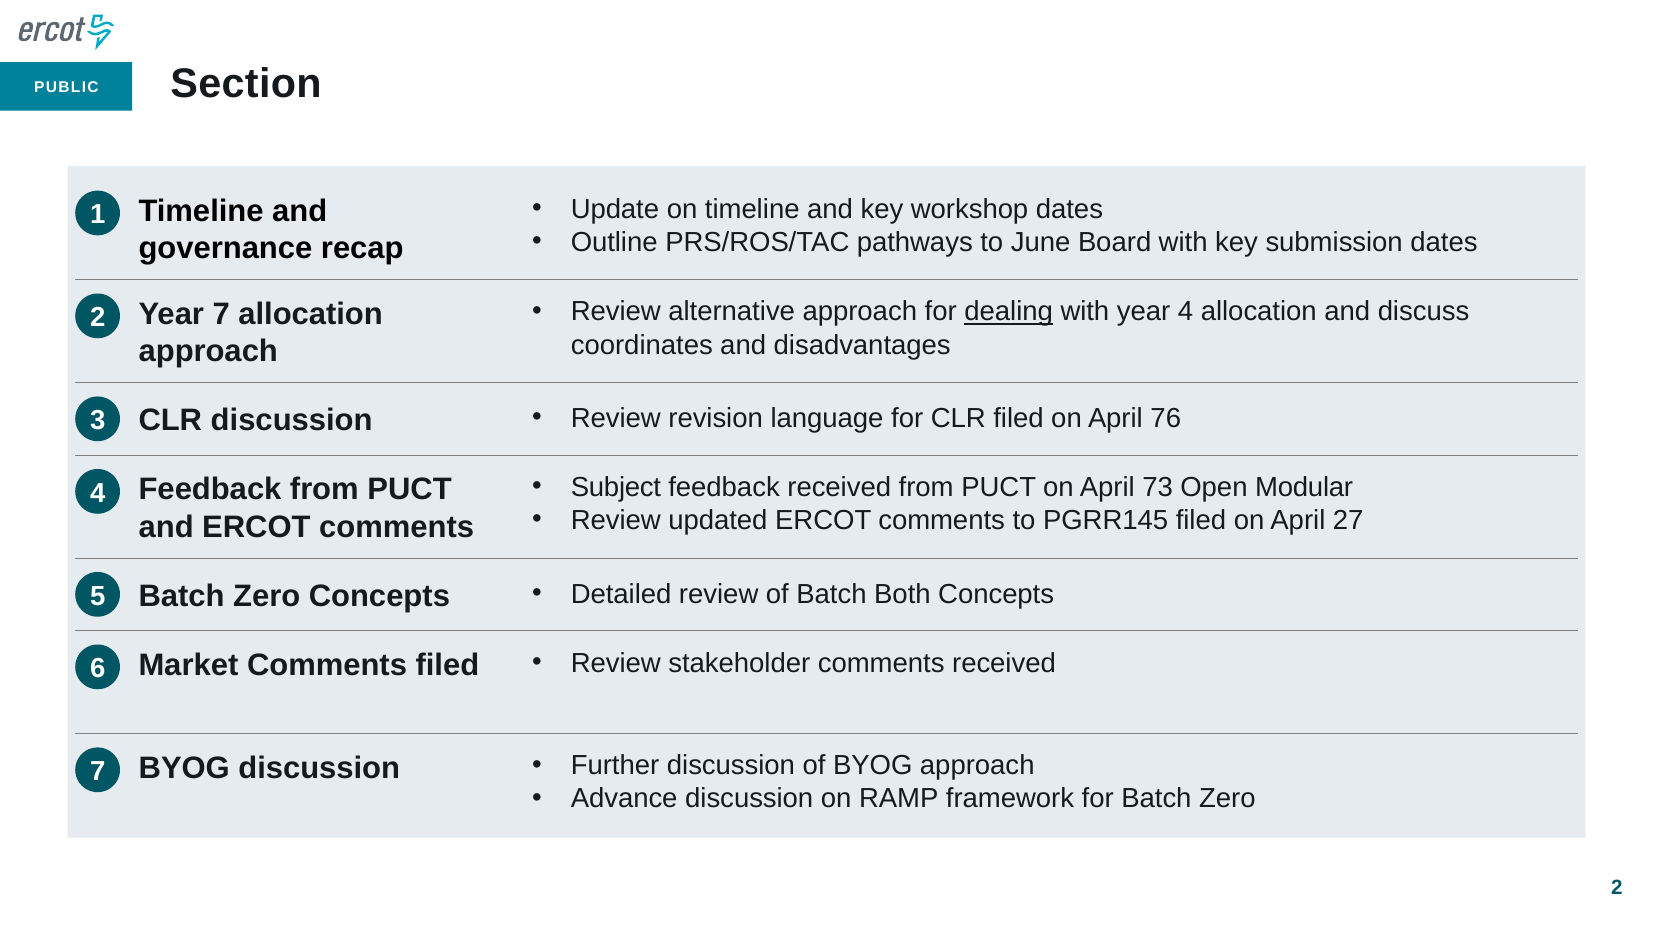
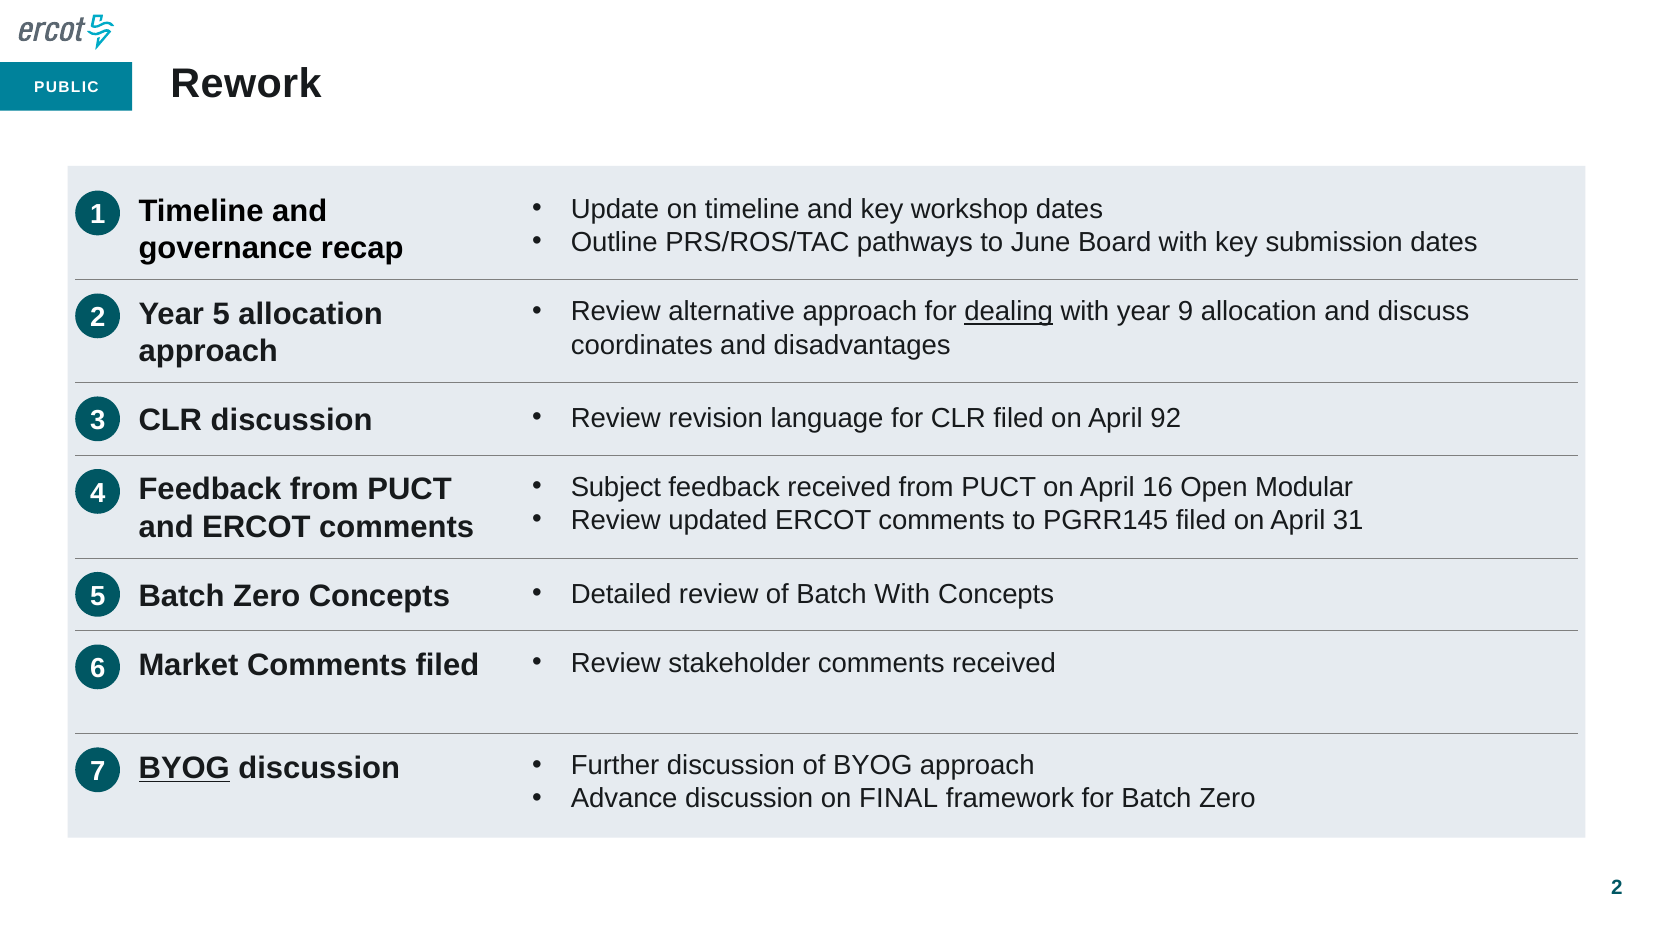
Section: Section -> Rework (246, 84)
year 4: 4 -> 9 (1186, 312)
Year 7: 7 -> 5 (221, 314)
76: 76 -> 92 (1166, 418)
73: 73 -> 16 (1158, 487)
27: 27 -> 31 (1348, 520)
Batch Both: Both -> With (902, 594)
BYOG underline: none -> present (184, 768)
RAMP: RAMP -> FINAL (899, 799)
